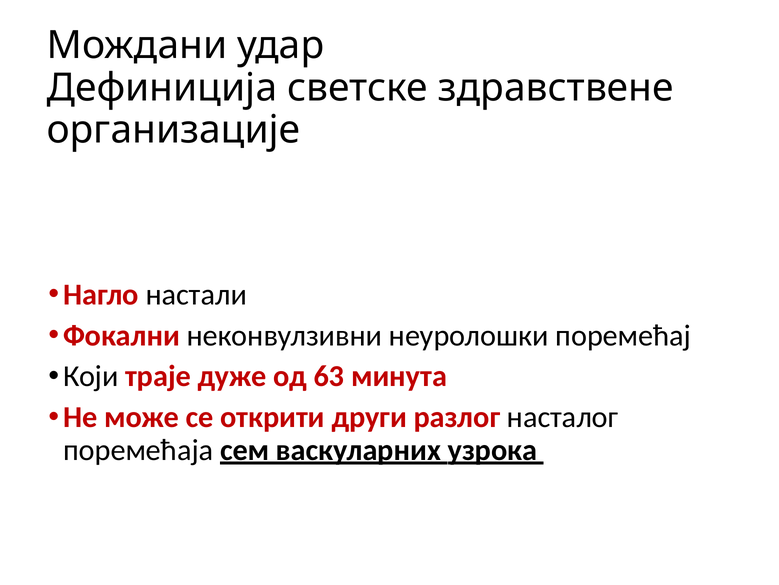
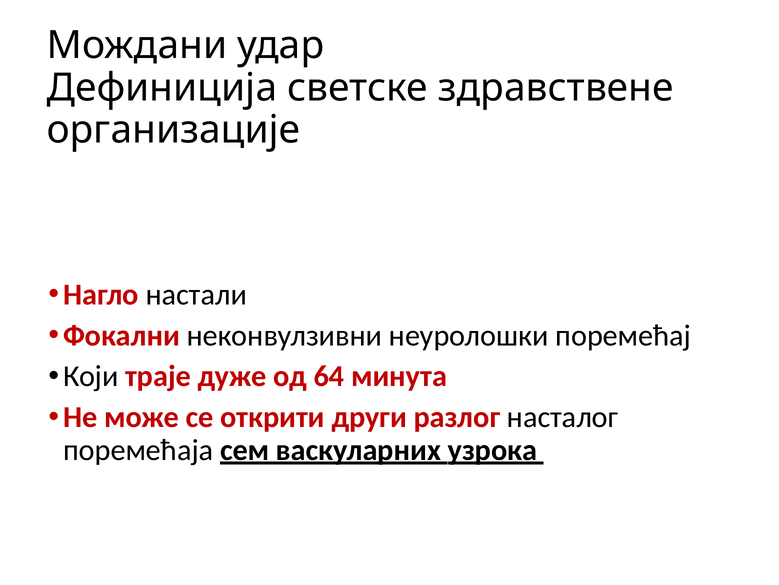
63: 63 -> 64 (329, 376)
